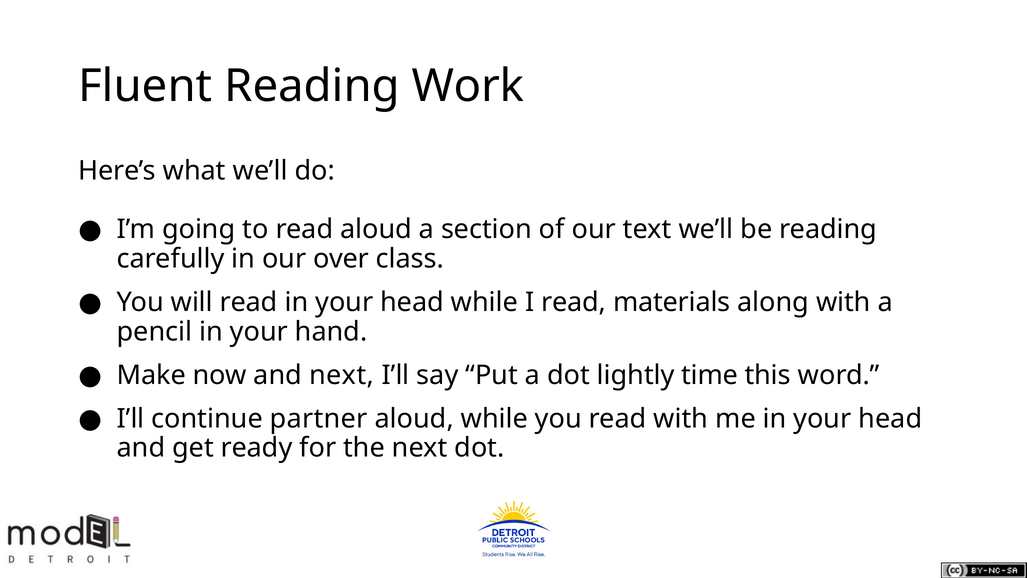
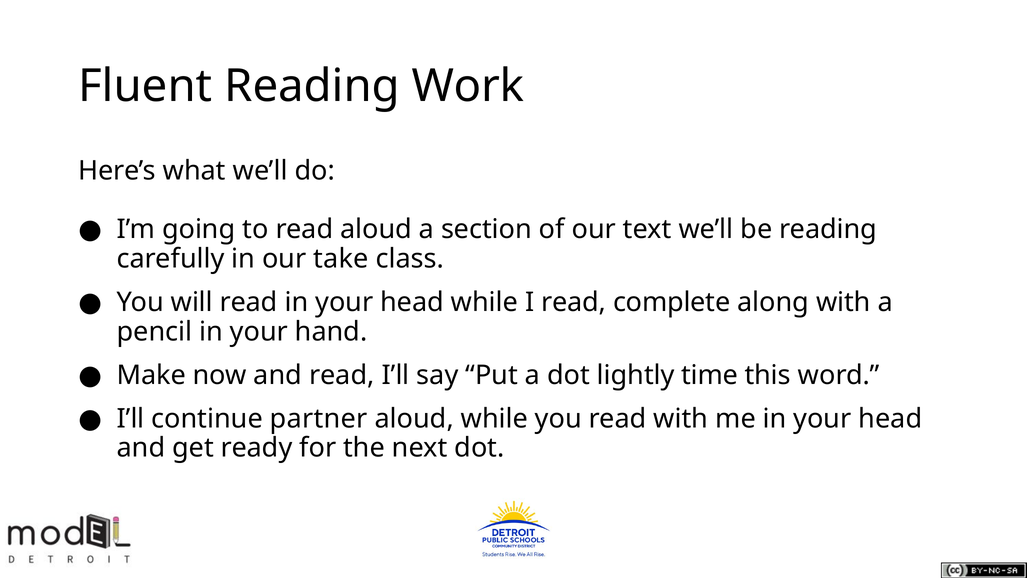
over: over -> take (341, 259)
materials: materials -> complete (672, 302)
and next: next -> read (342, 375)
